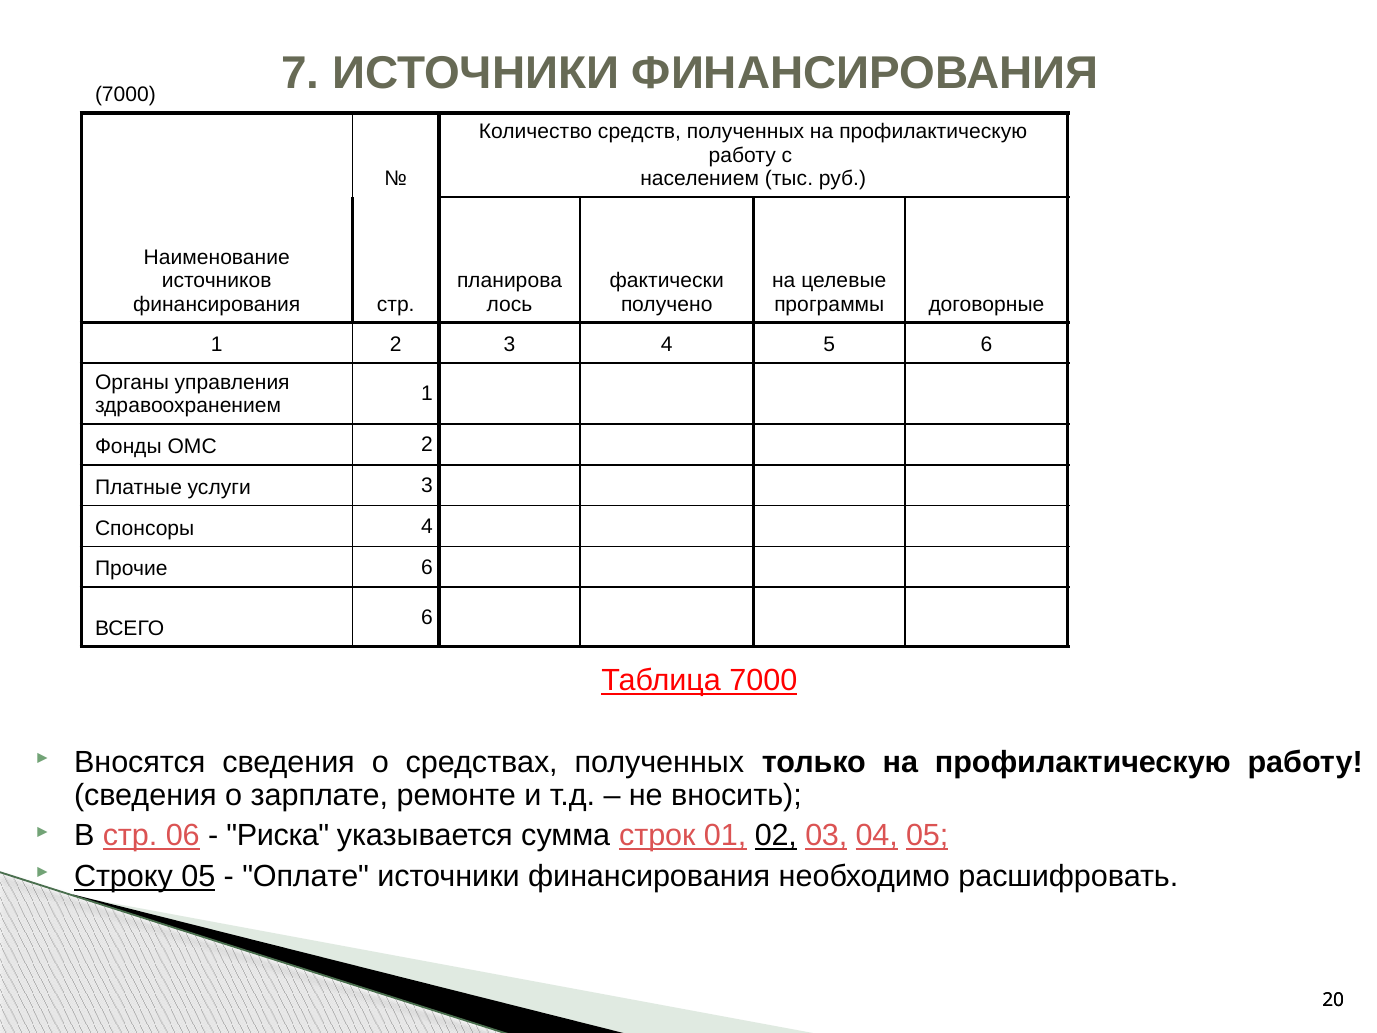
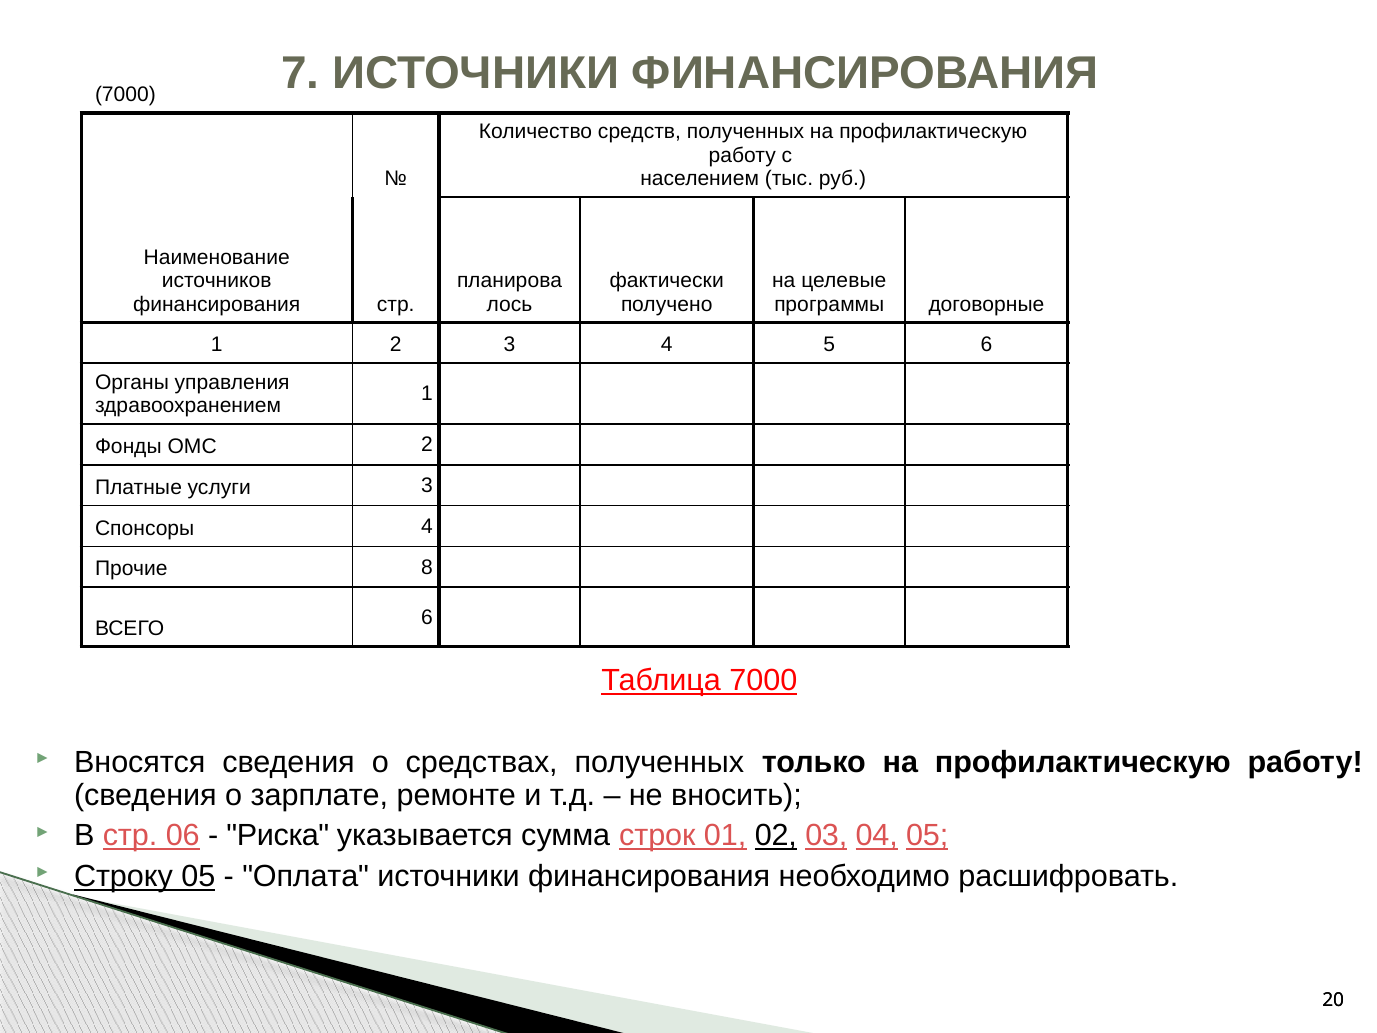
Прочие 6: 6 -> 8 (427, 567)
Оплате: Оплате -> Оплата (306, 876)
